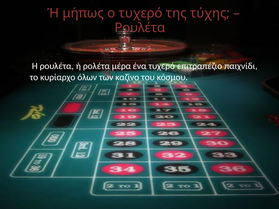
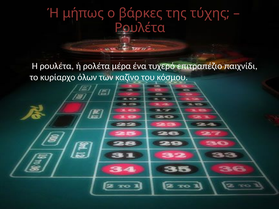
ο τυχερό: τυχερό -> βάρκες (141, 13)
